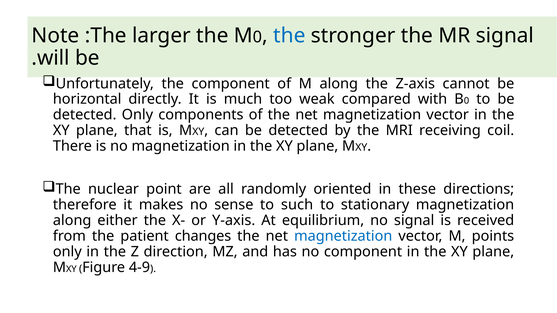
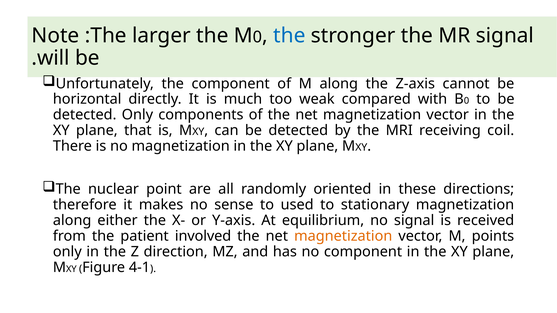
such: such -> used (297, 205)
changes: changes -> involved (203, 236)
magnetization colour: blue -> orange (343, 236)
4-9: 4-9 -> 4-1 (139, 267)
